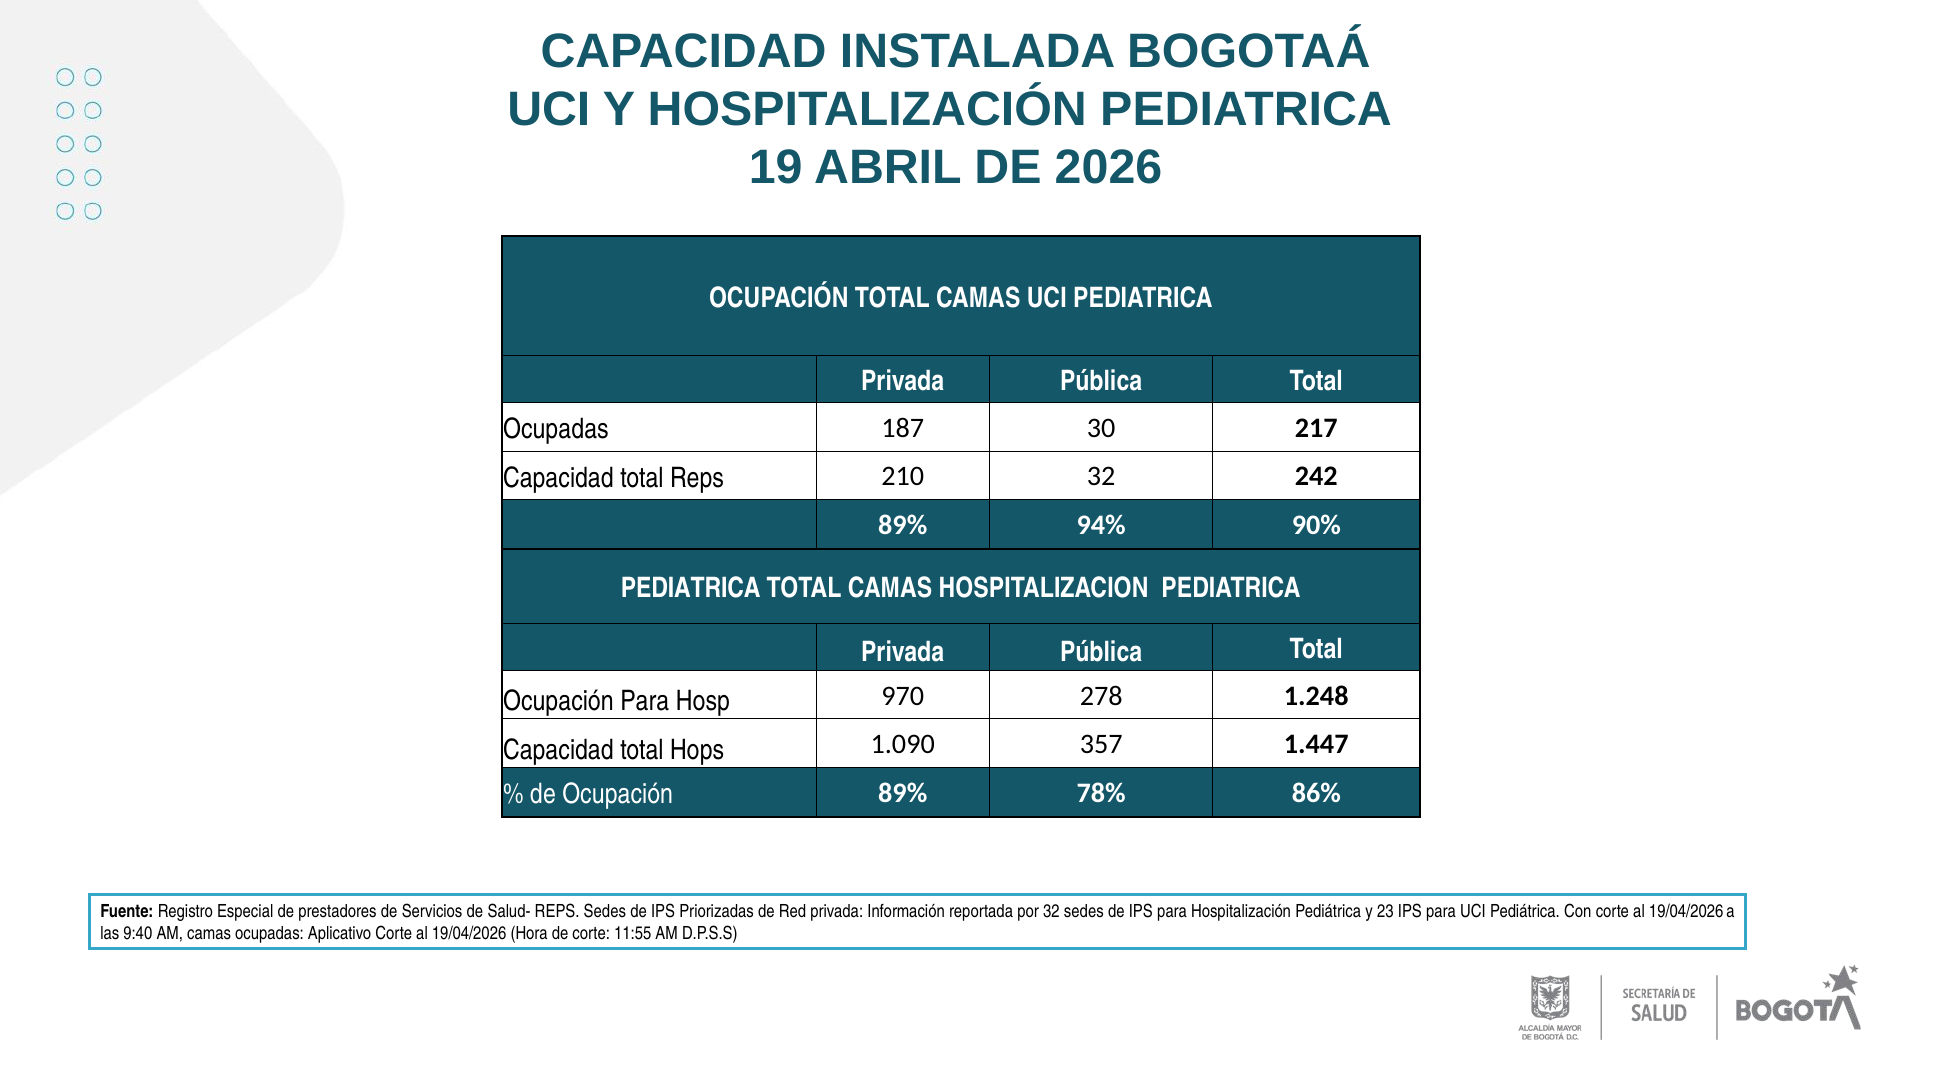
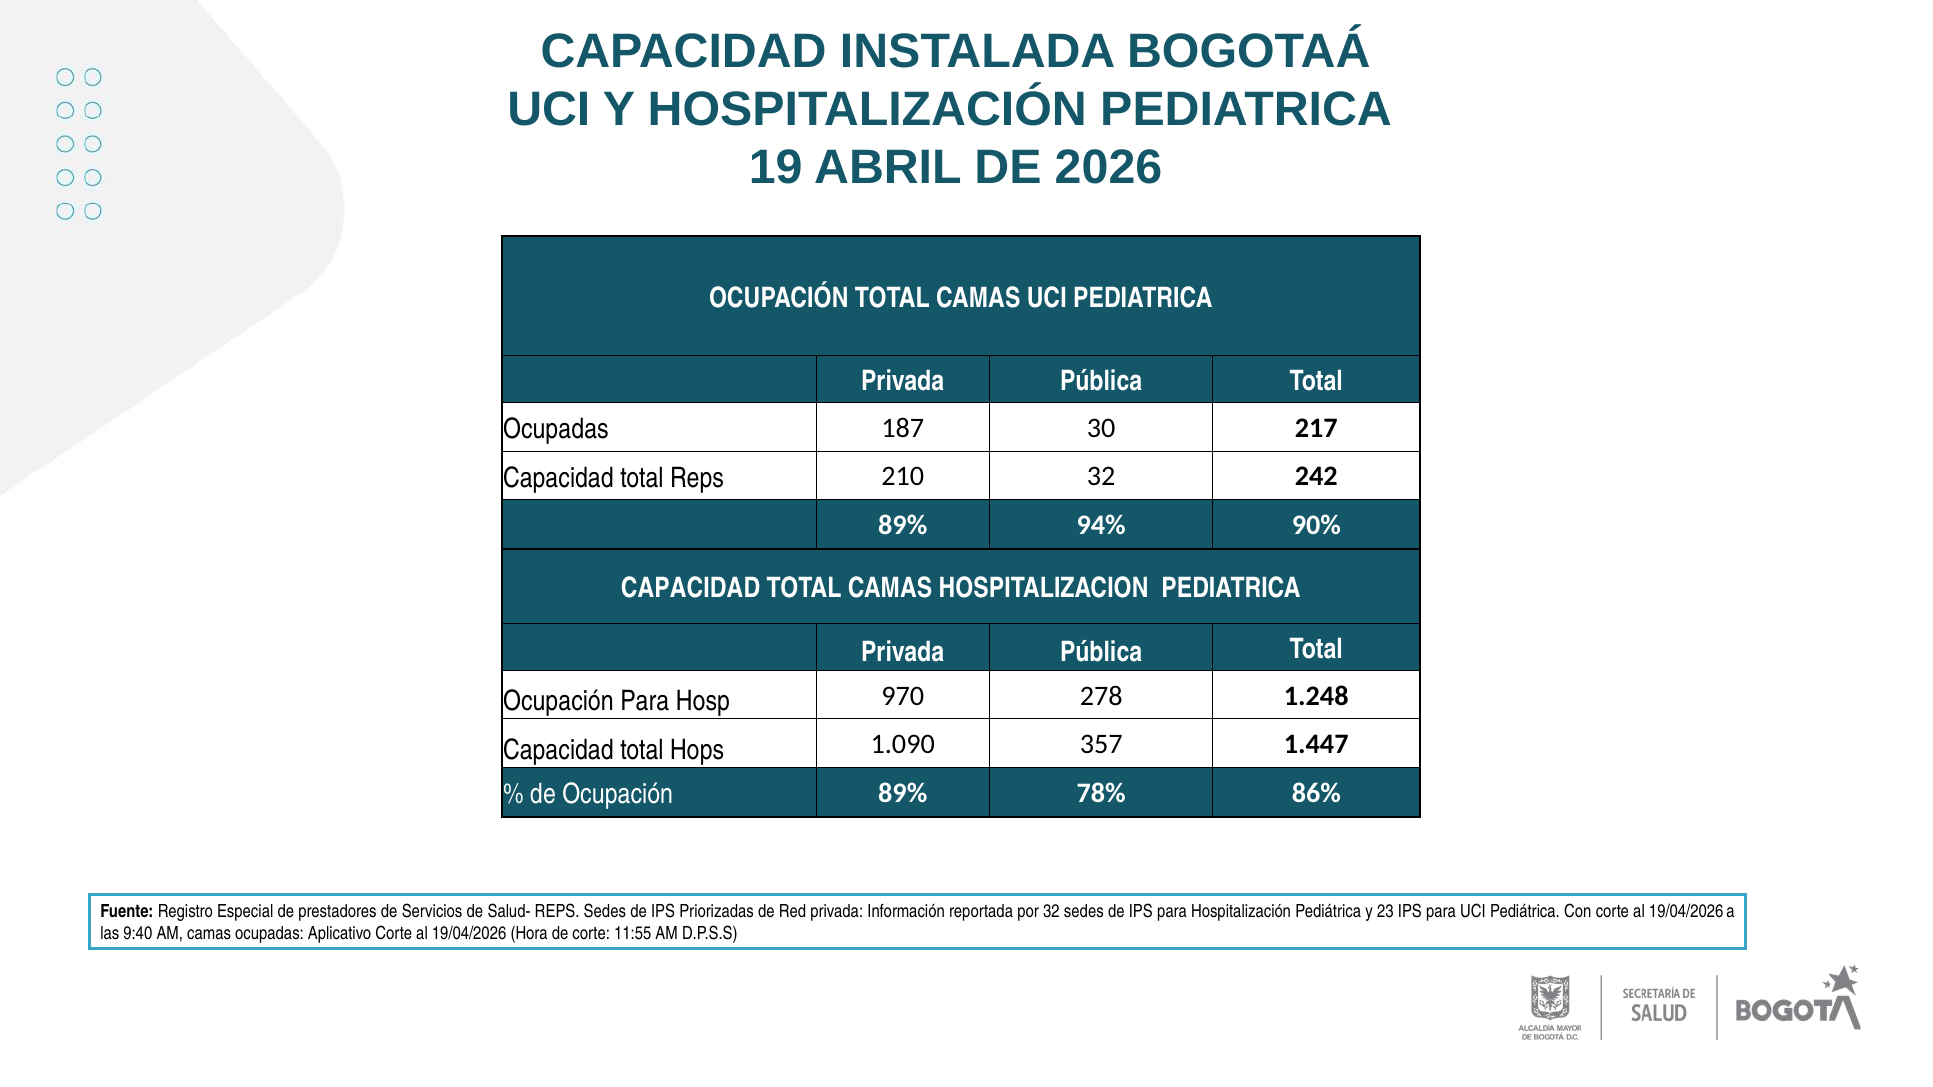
PEDIATRICA: PEDIATRICA -> CAPACIDAD (691, 589)
